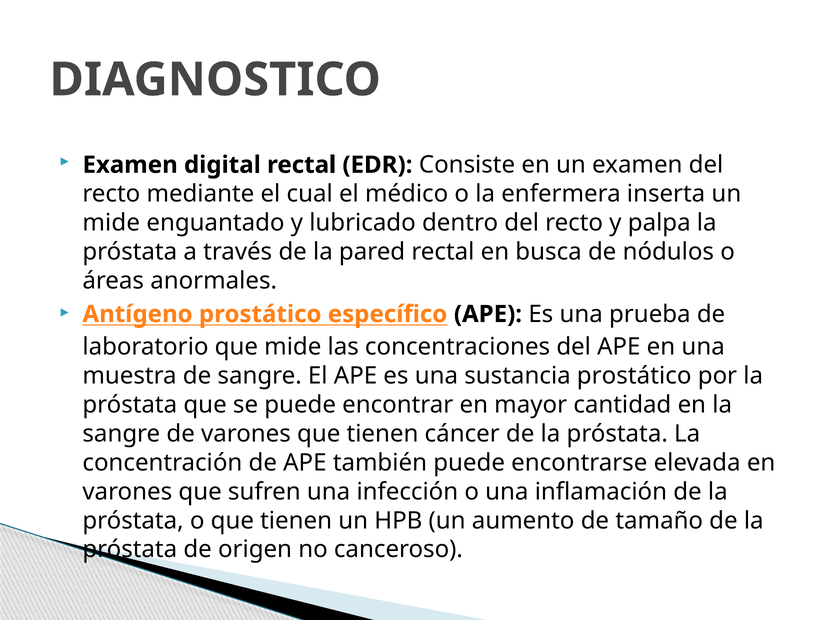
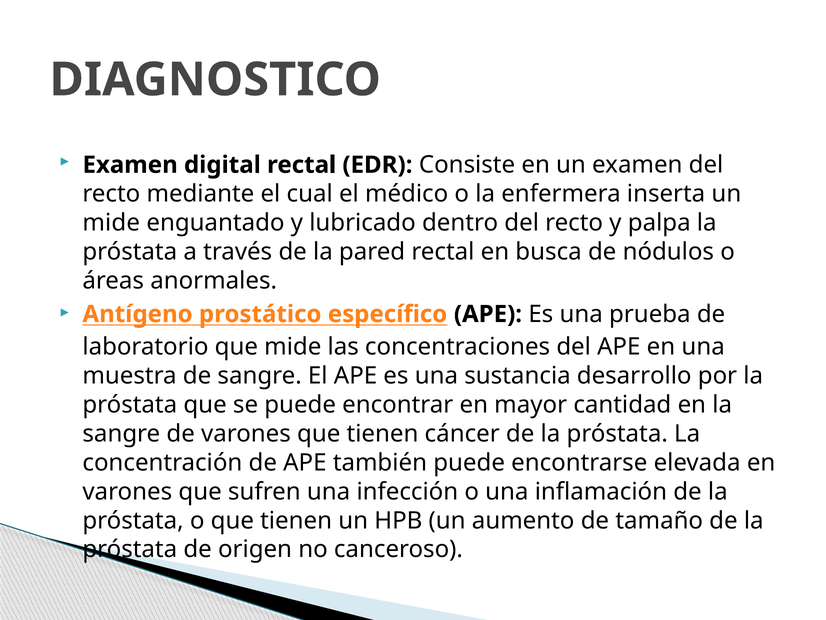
sustancia prostático: prostático -> desarrollo (634, 376)
